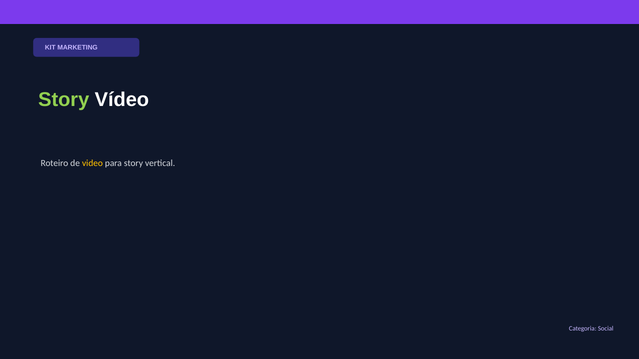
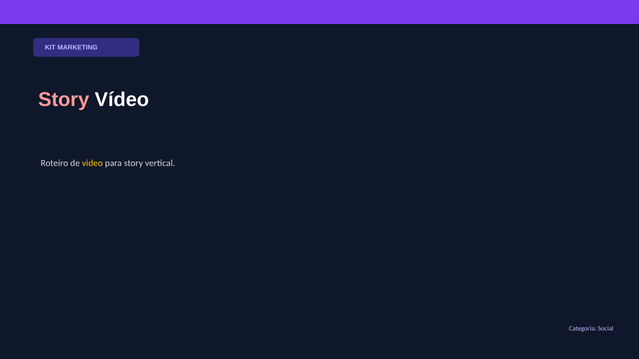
Story colour: light green -> pink (64, 100)
